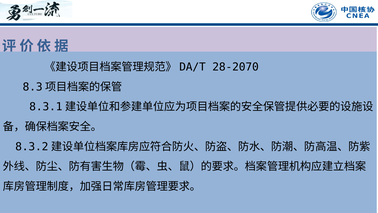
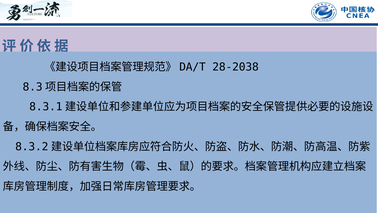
28-2070: 28-2070 -> 28-2038 (236, 67)
